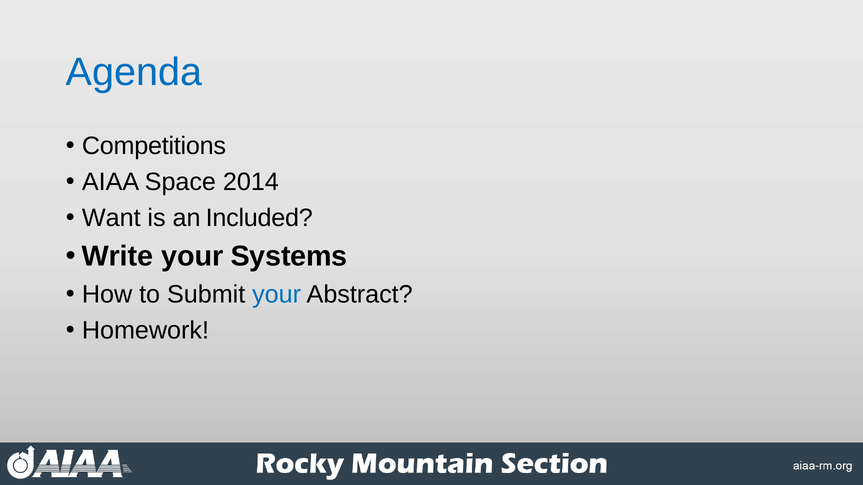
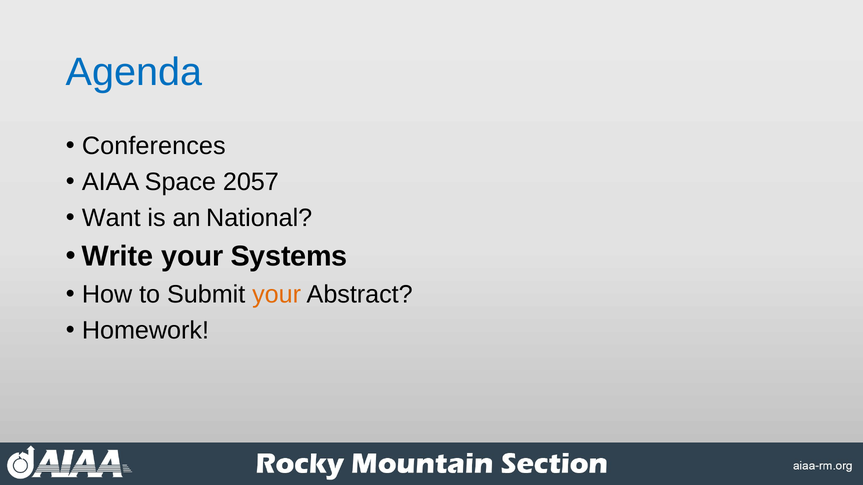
Competitions: Competitions -> Conferences (154, 146)
2014: 2014 -> 2057 (251, 182)
Included: Included -> National (259, 218)
your colour: blue -> orange (277, 295)
